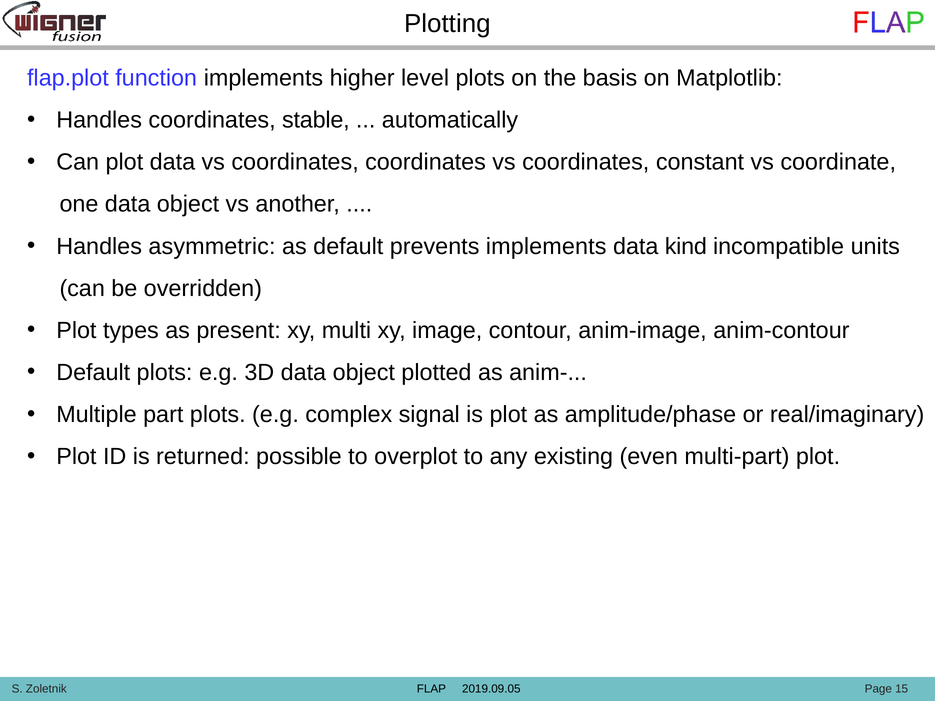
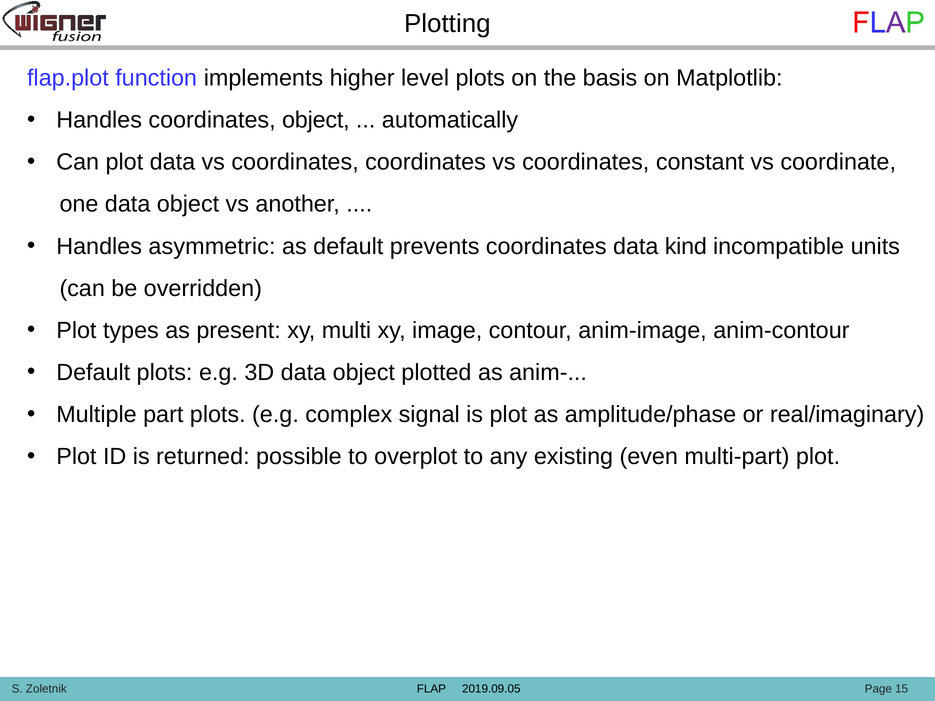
coordinates stable: stable -> object (316, 120)
prevents implements: implements -> coordinates (546, 246)
